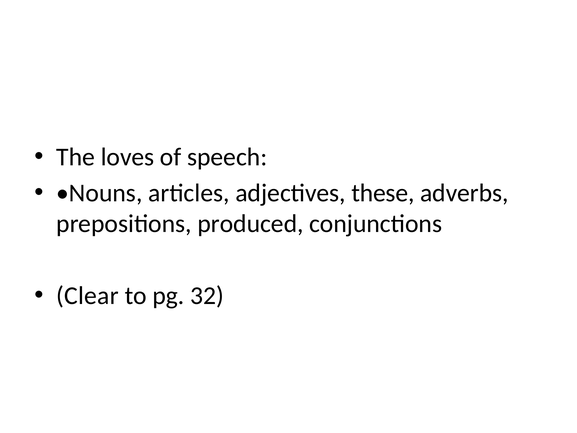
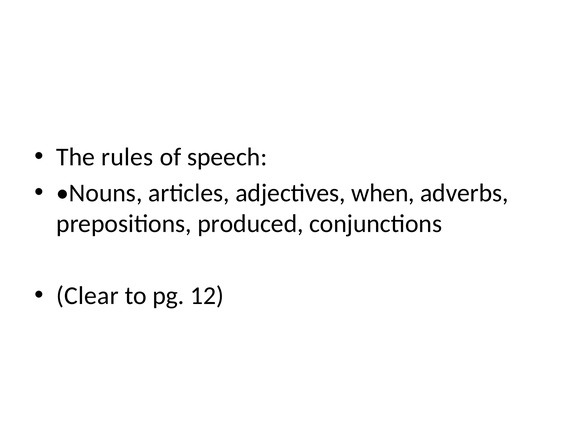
loves: loves -> rules (127, 157)
these: these -> when (383, 193)
32: 32 -> 12 (207, 295)
